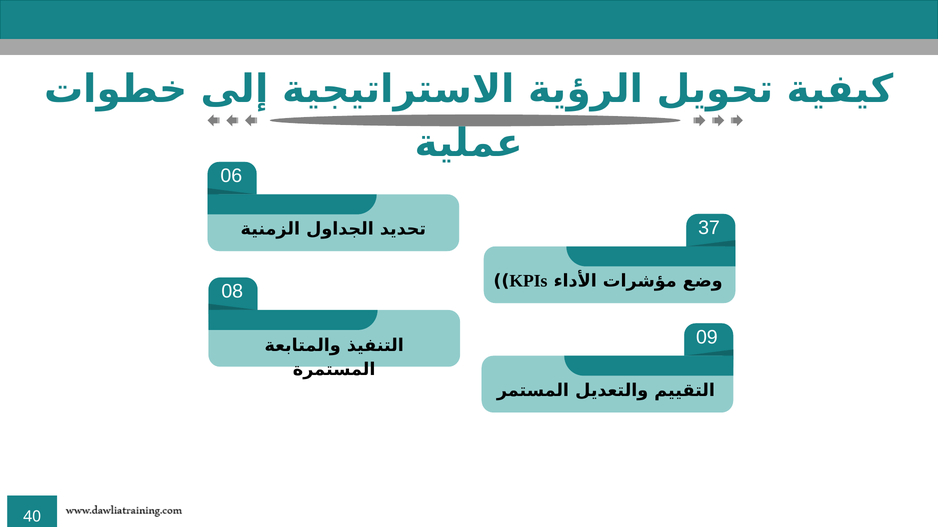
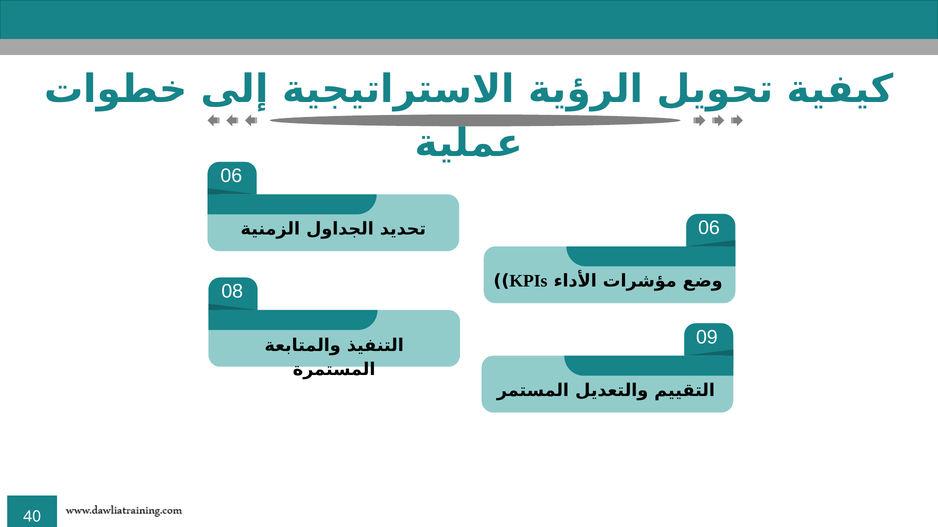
37: 37 -> 06 (709, 228)
